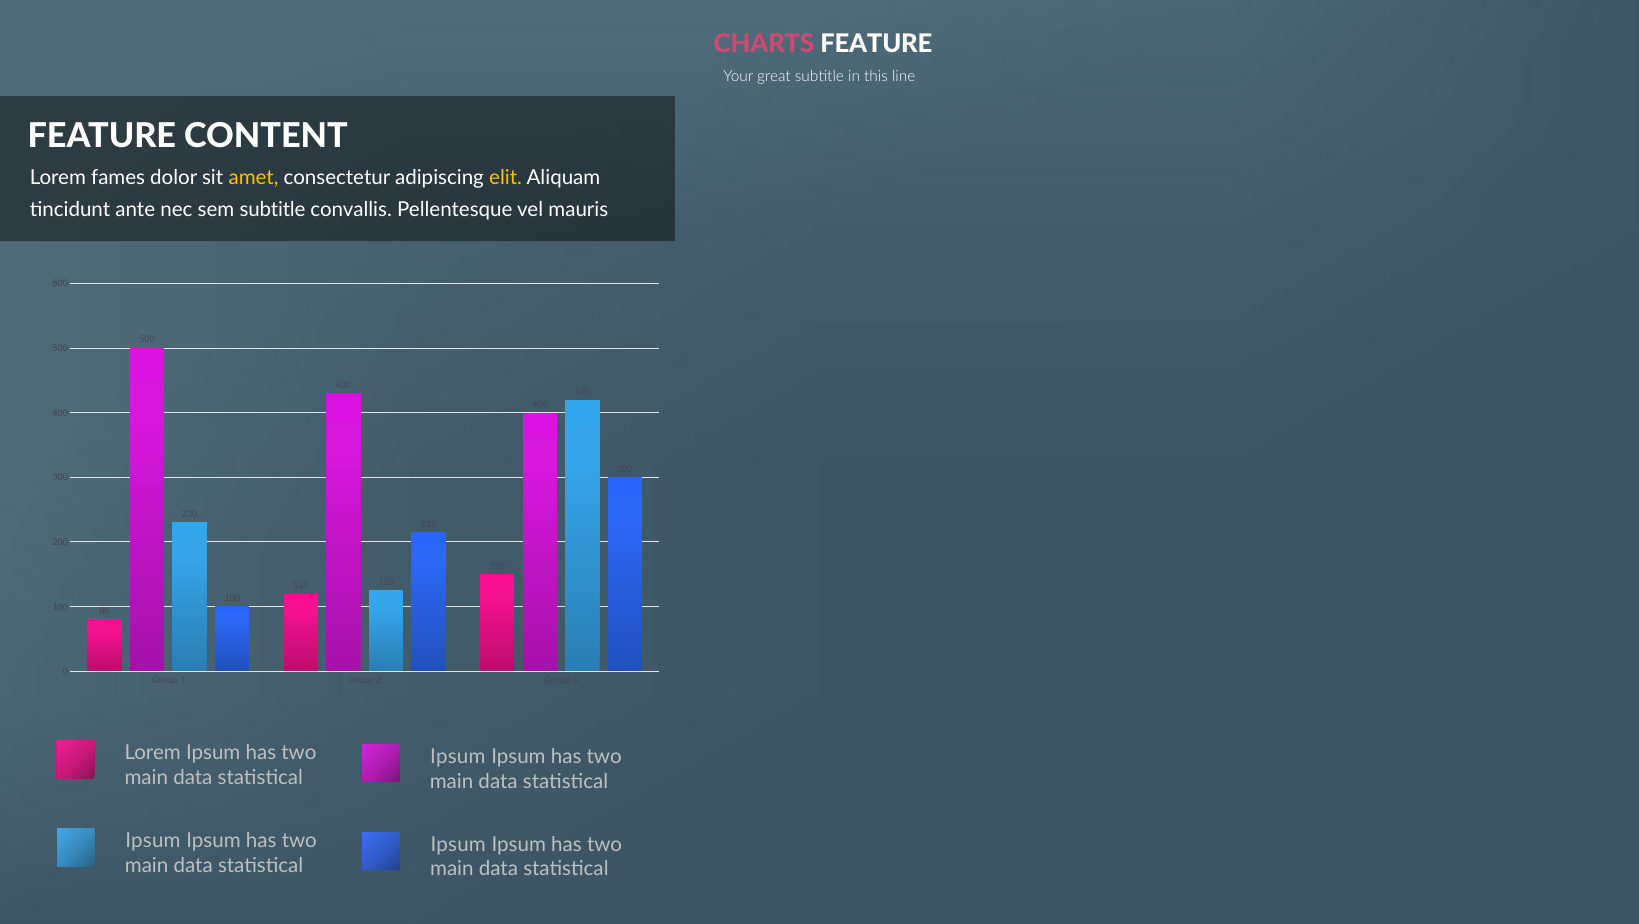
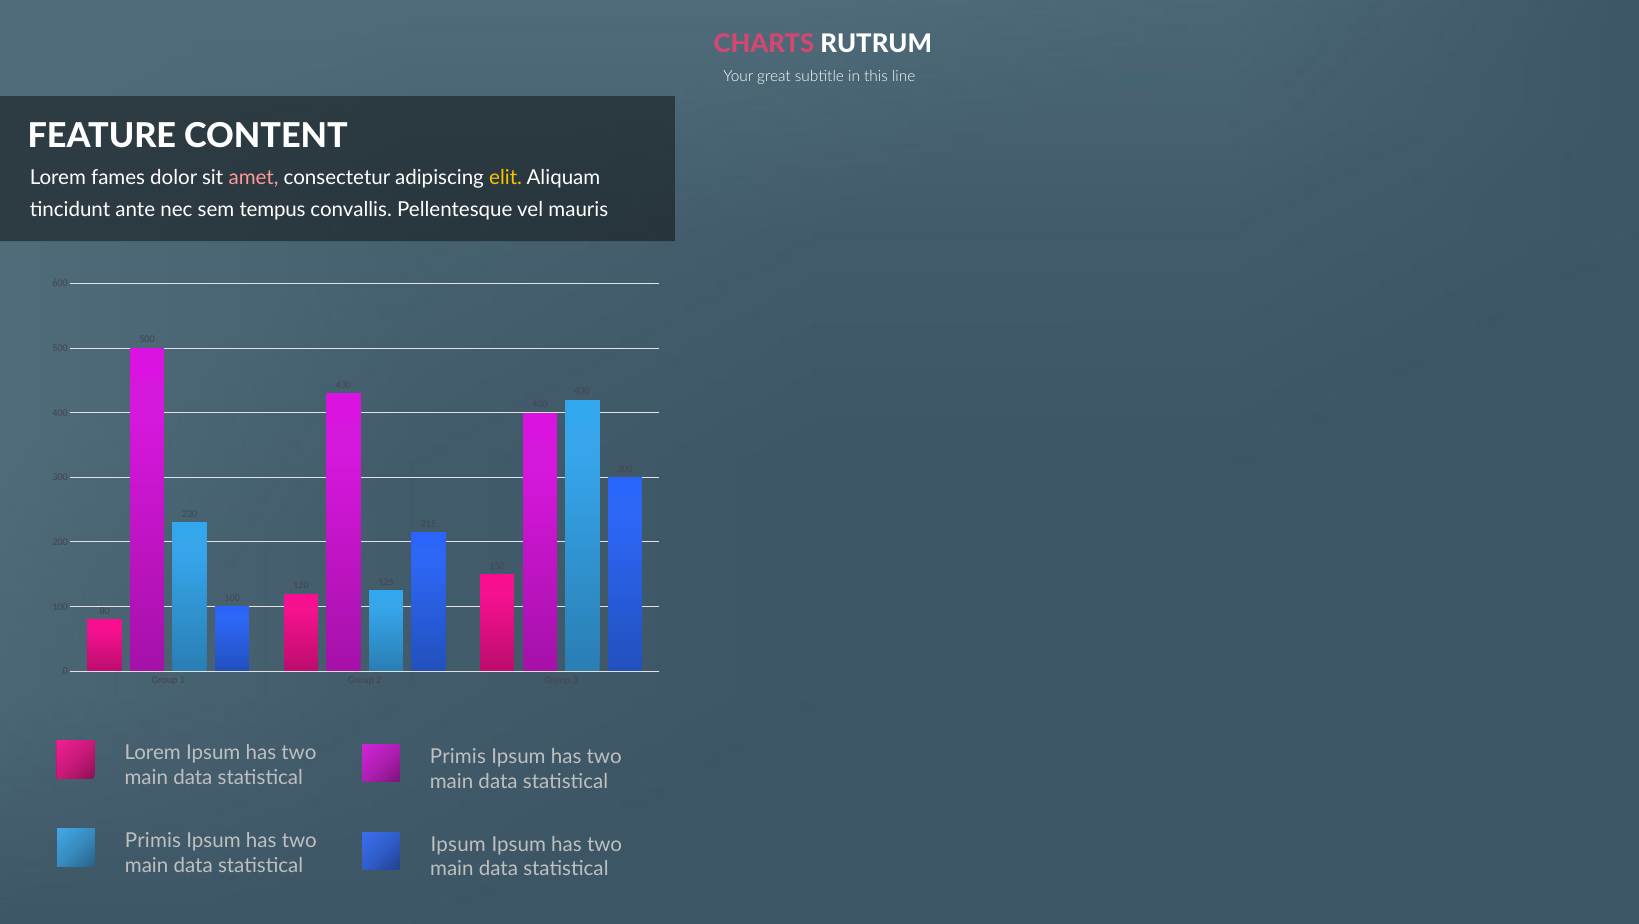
CHARTS FEATURE: FEATURE -> RUTRUM (876, 44)
amet colour: yellow -> pink (254, 178)
sem subtitle: subtitle -> tempus (273, 210)
Ipsum: Ipsum -> Primis (458, 757)
Ipsum: Ipsum -> Primis (153, 841)
